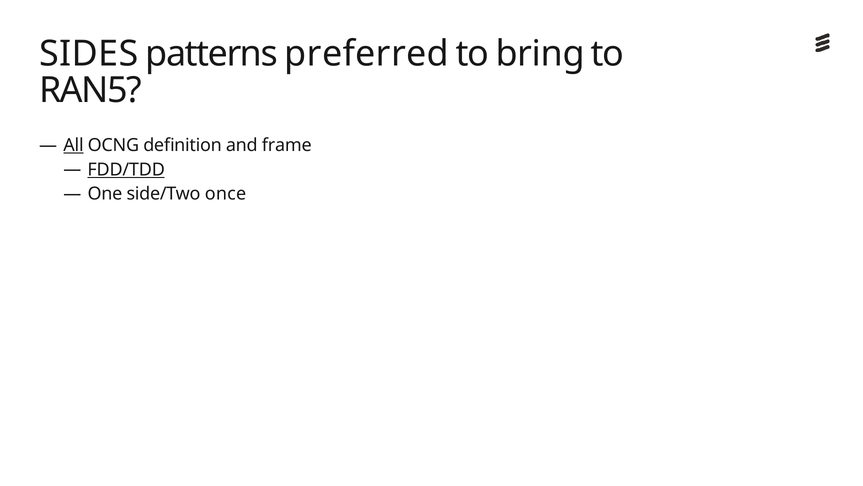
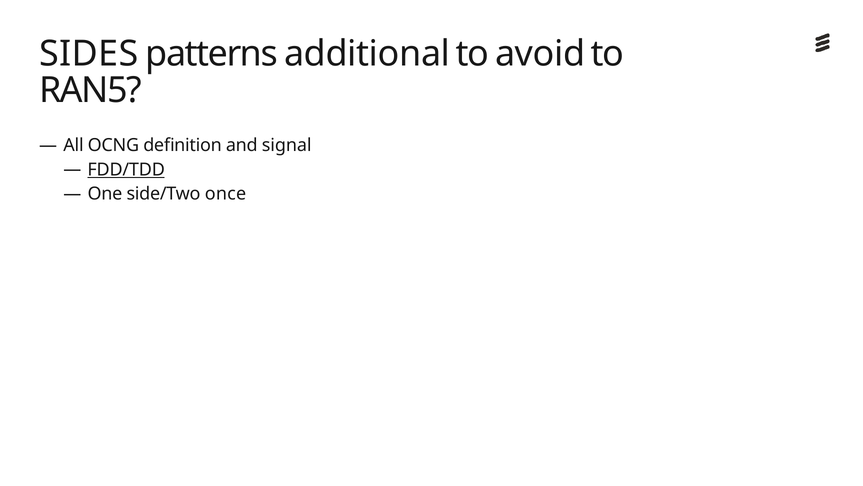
preferred: preferred -> additional (367, 54)
bring: bring -> avoid (540, 54)
All underline: present -> none (73, 145)
frame: frame -> signal (287, 145)
